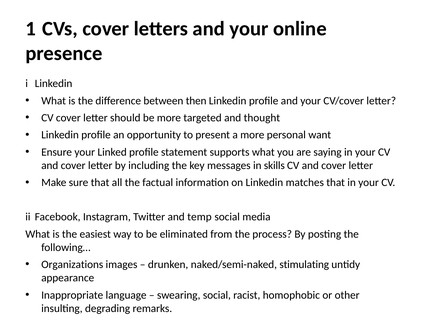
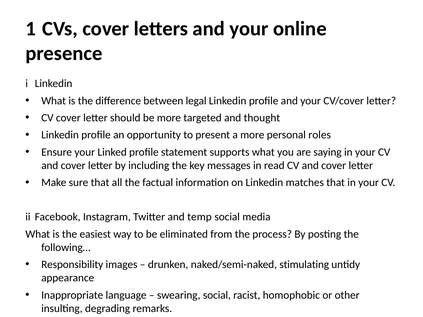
then: then -> legal (196, 101)
want: want -> roles (320, 135)
skills: skills -> read (274, 166)
Organizations: Organizations -> Responsibility (72, 265)
